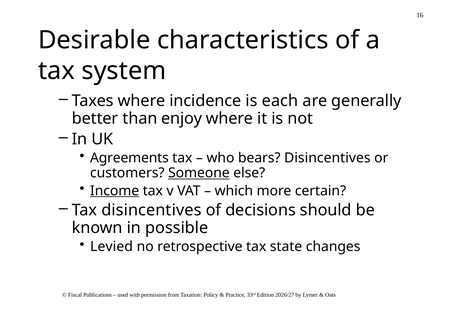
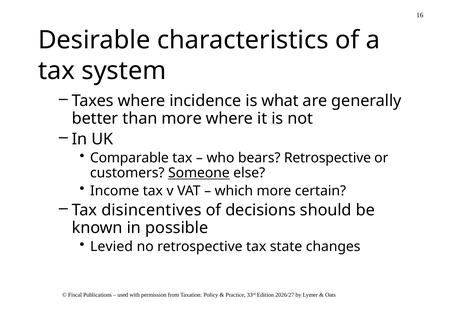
each: each -> what (280, 101)
than enjoy: enjoy -> more (182, 118)
Agreements: Agreements -> Comparable (129, 158)
bears Disincentives: Disincentives -> Retrospective (327, 158)
Income underline: present -> none (115, 191)
